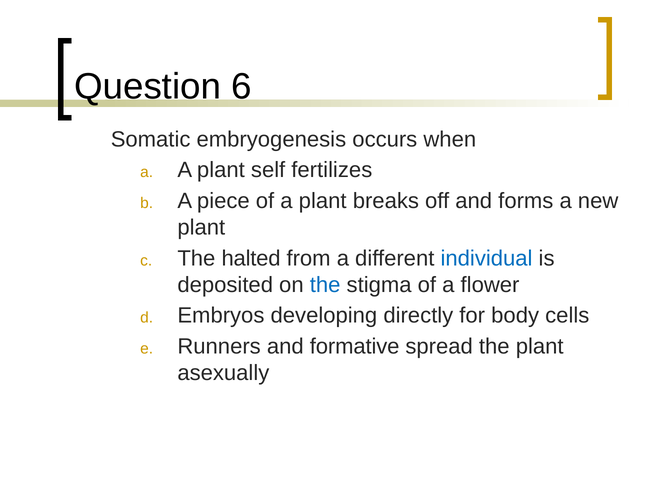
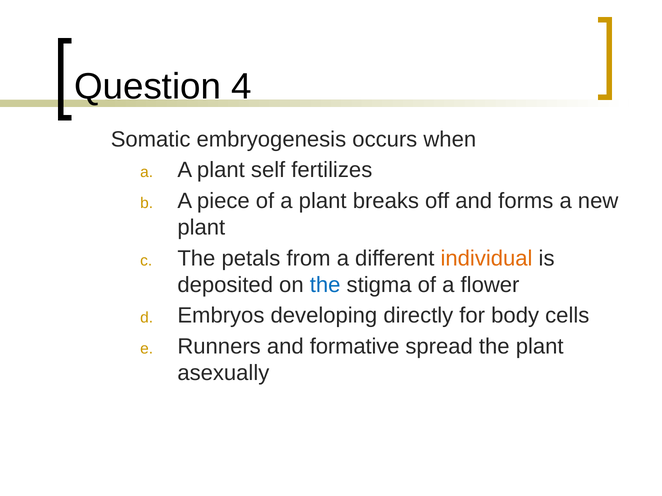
6: 6 -> 4 (242, 86)
halted: halted -> petals (251, 259)
individual colour: blue -> orange (487, 259)
